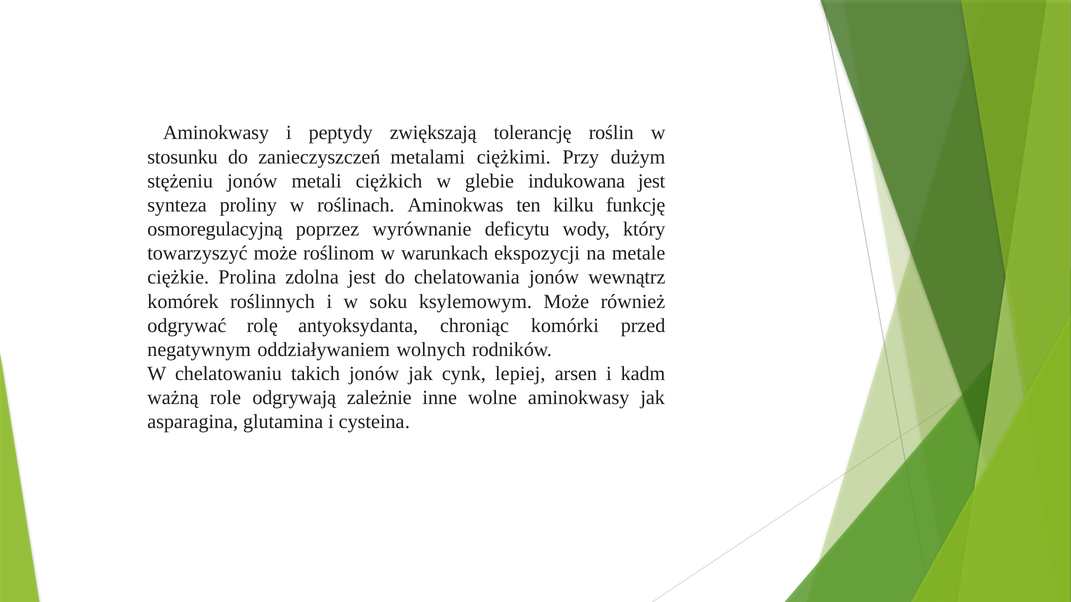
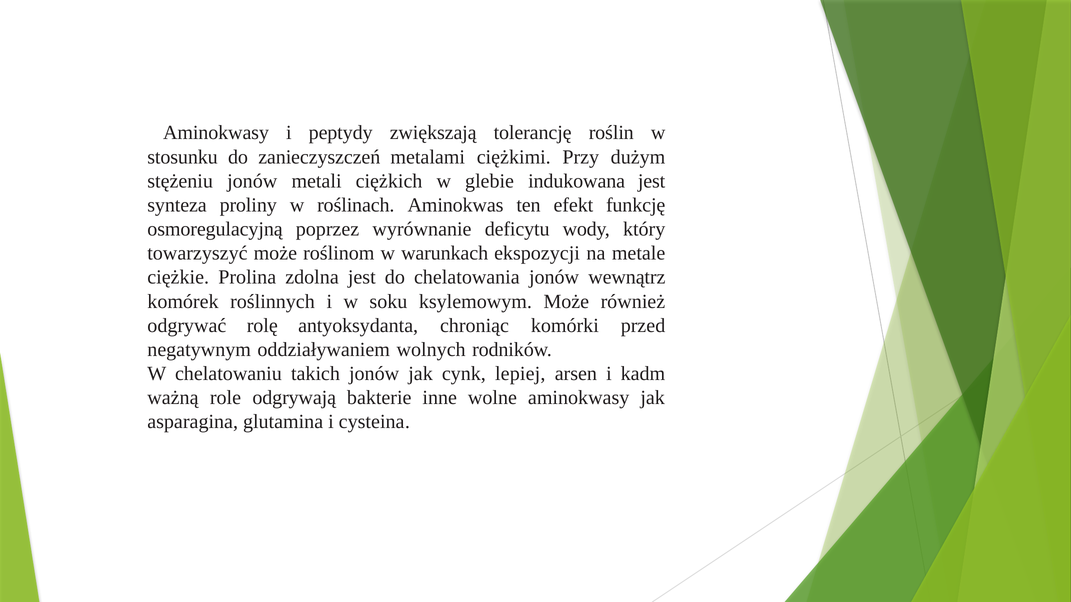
kilku: kilku -> efekt (573, 205)
zależnie: zależnie -> bakterie (379, 398)
